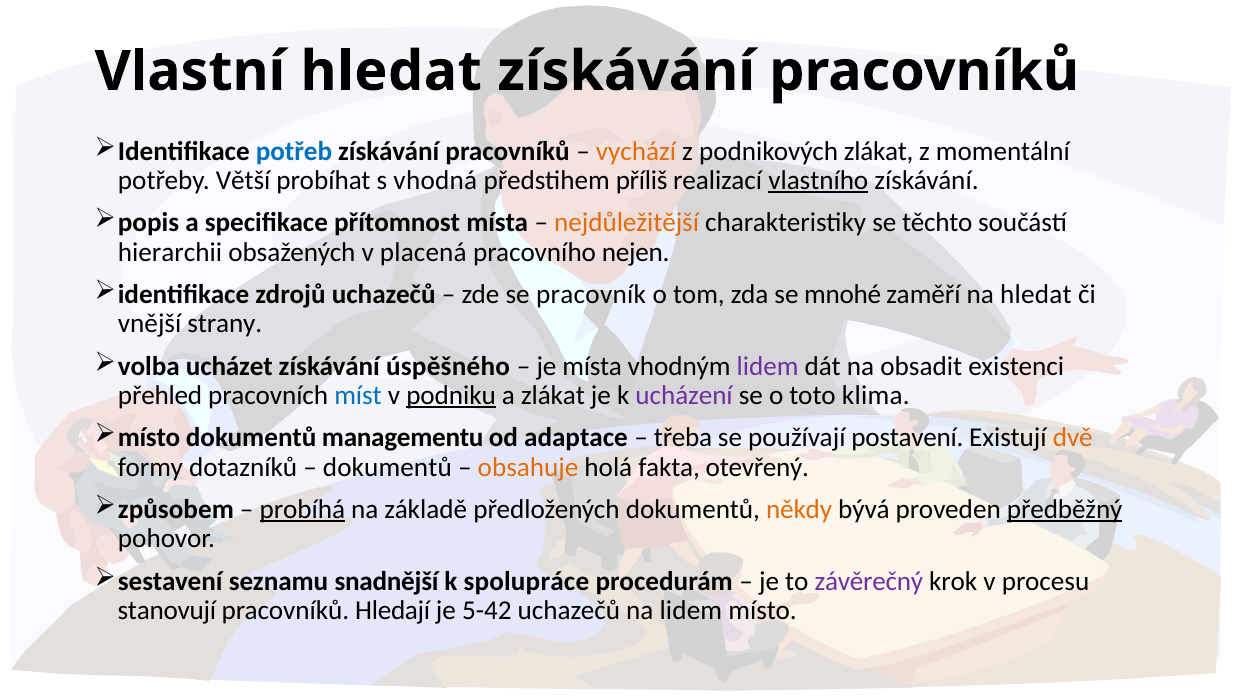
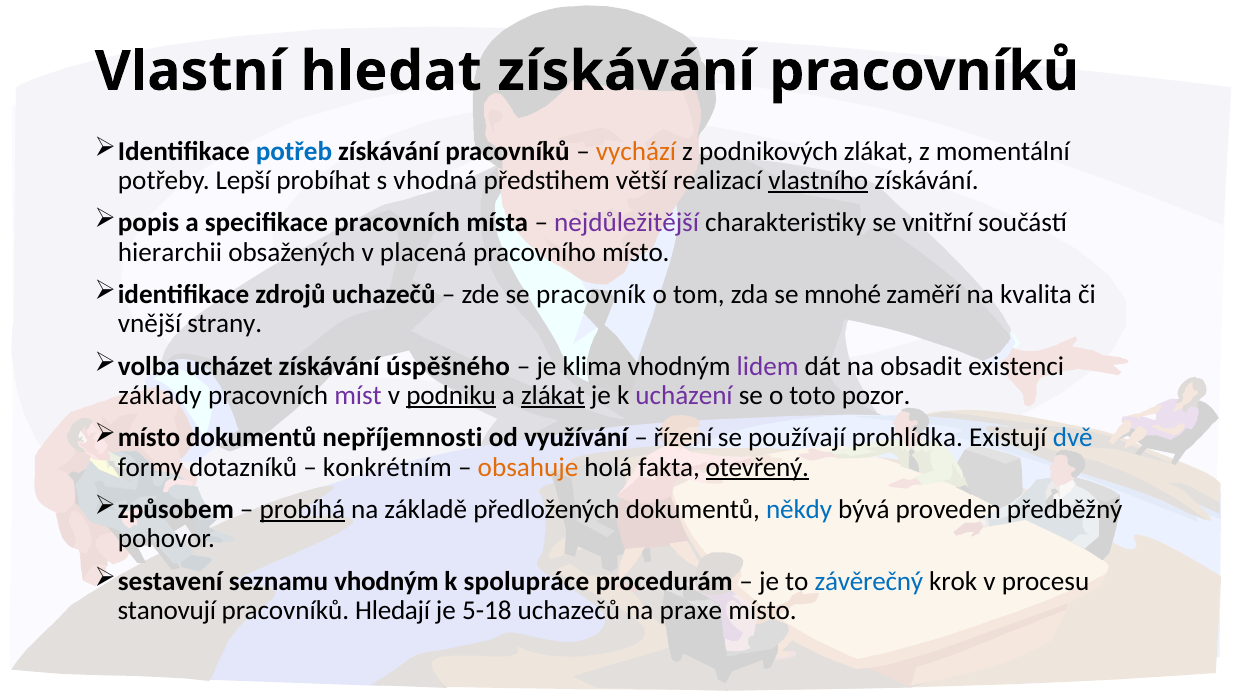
Větší: Větší -> Lepší (243, 180)
příliš: příliš -> větší (641, 180)
specifikace přítomnost: přítomnost -> pracovních (397, 223)
nejdůležitější colour: orange -> purple (627, 223)
těchto: těchto -> vnitřní (937, 223)
pracovního nejen: nejen -> místo (636, 252)
na hledat: hledat -> kvalita (1036, 294)
je místa: místa -> klima (592, 366)
přehled: přehled -> základy (160, 395)
míst colour: blue -> purple (358, 395)
zlákat underline: none -> present (553, 395)
klima: klima -> pozor (876, 395)
managementu: managementu -> nepříjemnosti (402, 438)
adaptace: adaptace -> využívání (576, 438)
třeba: třeba -> řízení (683, 438)
postavení: postavení -> prohlídka (907, 438)
dvě colour: orange -> blue (1073, 438)
dokumentů: dokumentů -> konkrétním (387, 467)
otevřený underline: none -> present (757, 467)
někdy colour: orange -> blue (799, 509)
předběžný underline: present -> none (1065, 509)
seznamu snadnější: snadnější -> vhodným (387, 581)
závěrečný colour: purple -> blue (869, 581)
5-42: 5-42 -> 5-18 (487, 610)
na lidem: lidem -> praxe (691, 610)
